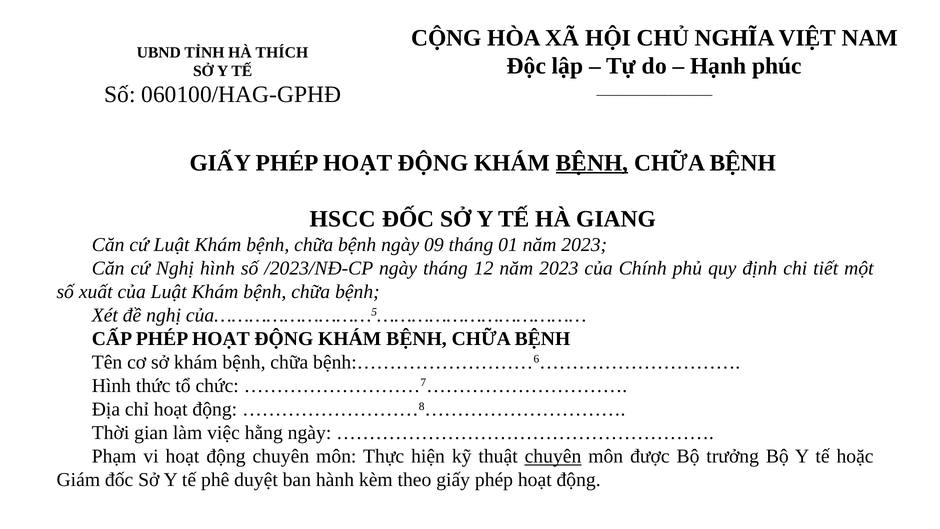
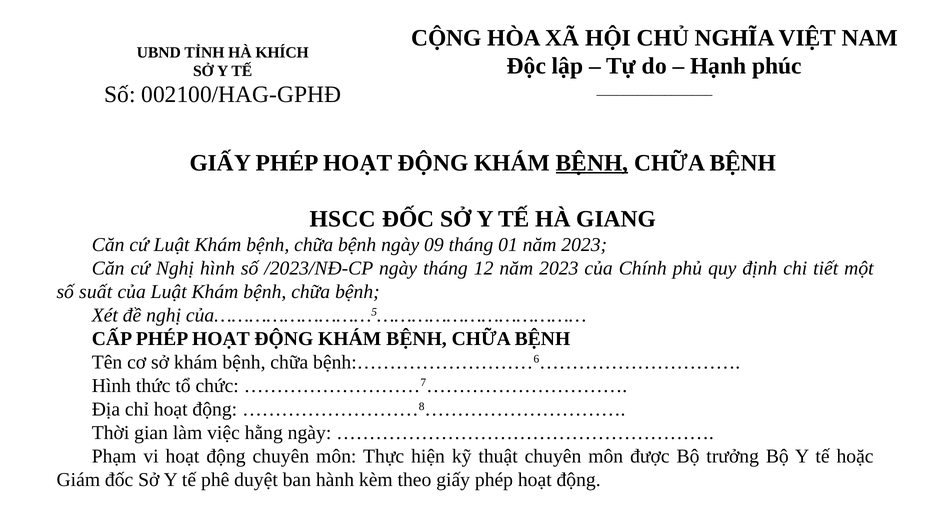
THÍCH: THÍCH -> KHÍCH (282, 53)
060100/HAG-GPHĐ: 060100/HAG-GPHĐ -> 002100/HAG-GPHĐ (241, 95)
xuất: xuất -> suất (96, 292)
chuyên underline: present -> none (553, 456)
